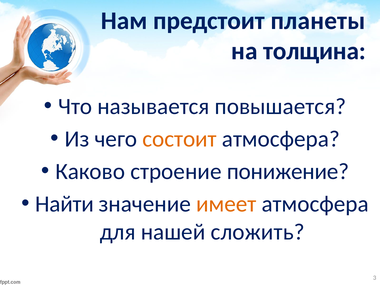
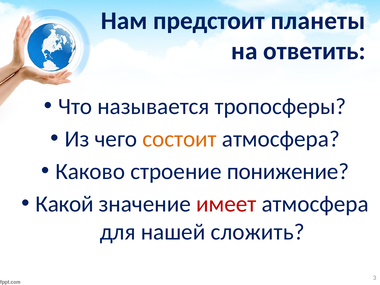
толщина: толщина -> ответить (314, 51)
повышается: повышается -> тропосферы (280, 107)
Найти: Найти -> Какой (65, 204)
имеет colour: orange -> red (226, 204)
